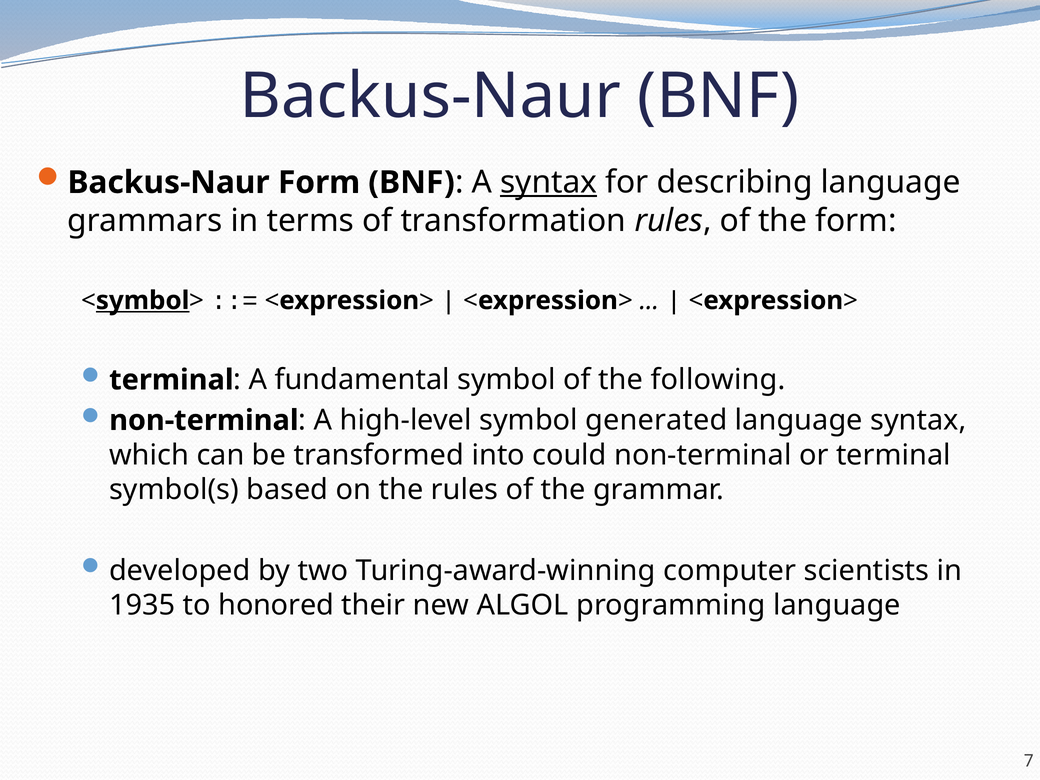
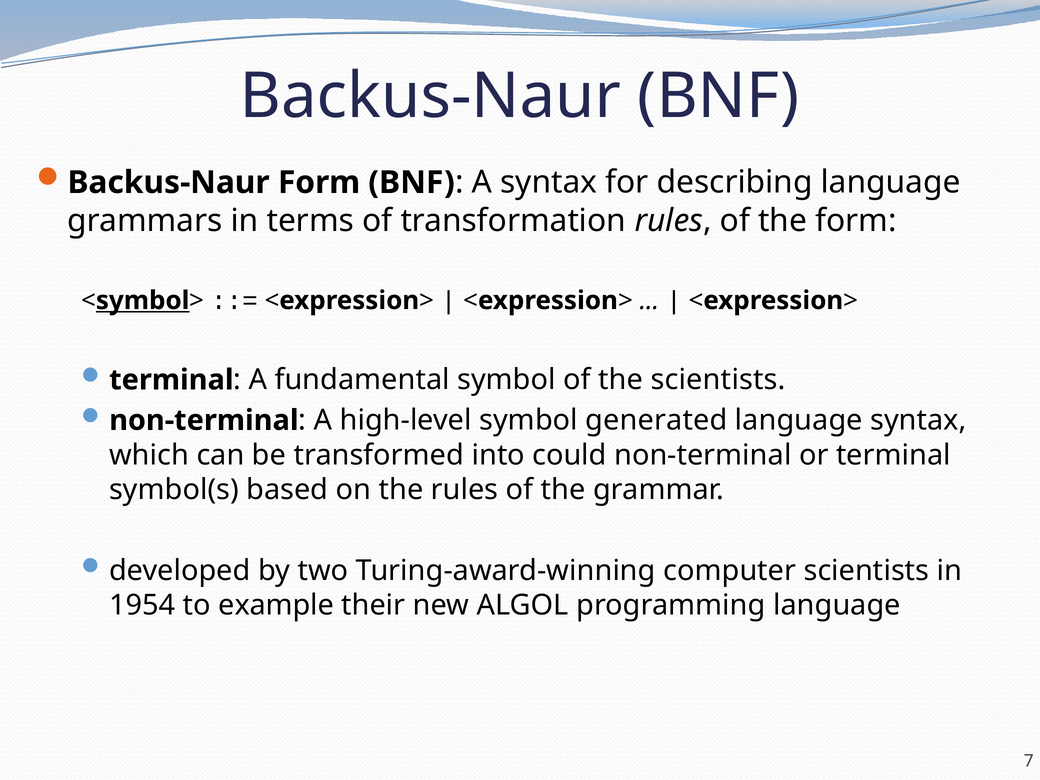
syntax underline: present -> none (549, 182)
the following: following -> scientists (718, 380)
1935: 1935 -> 1954 (142, 605)
honored: honored -> example (276, 605)
